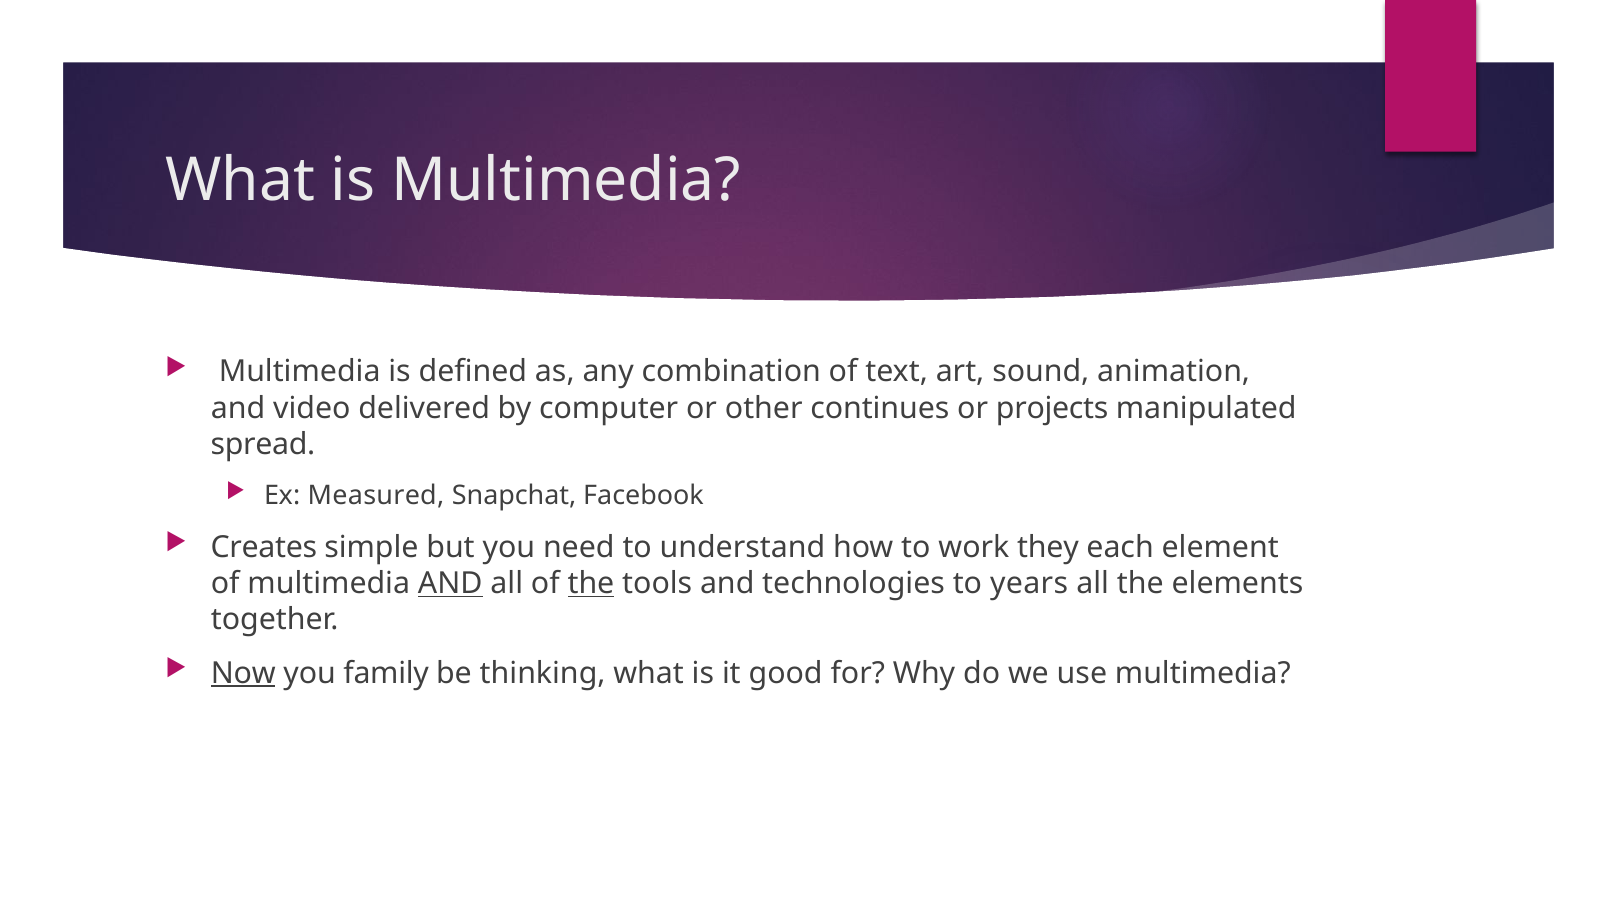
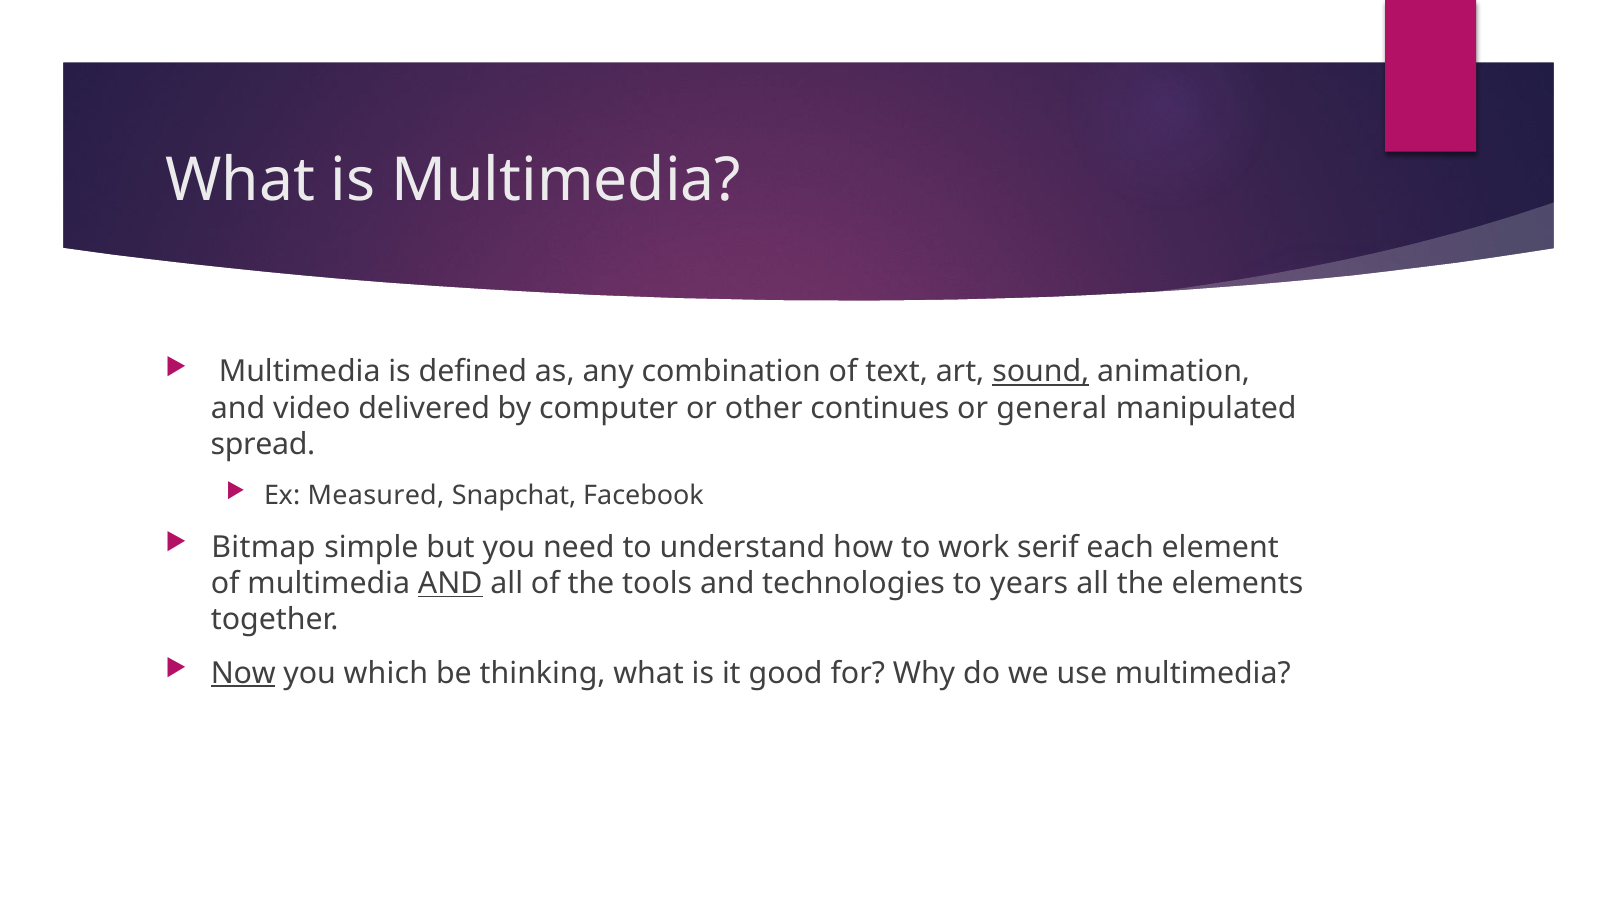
sound underline: none -> present (1041, 372)
projects: projects -> general (1052, 408)
Creates: Creates -> Bitmap (264, 547)
they: they -> serif (1048, 547)
the underline: present -> none (591, 584)
family: family -> which (386, 673)
